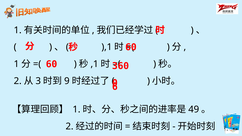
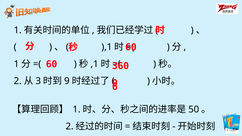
49: 49 -> 50 (194, 110)
